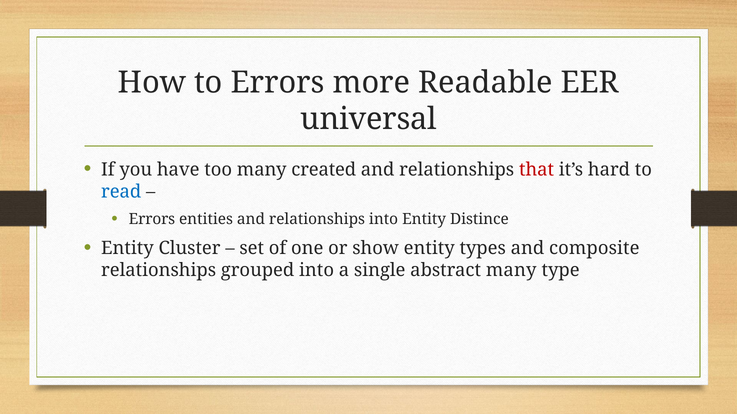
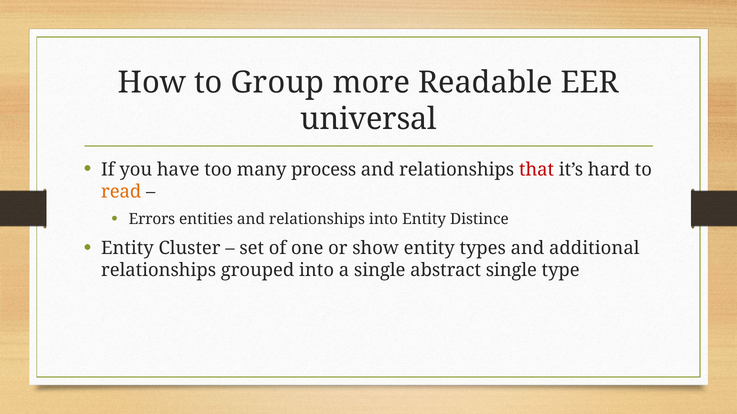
to Errors: Errors -> Group (277, 83)
created: created -> process (324, 170)
read colour: blue -> orange (121, 192)
composite: composite -> additional (594, 248)
abstract many: many -> single (511, 270)
